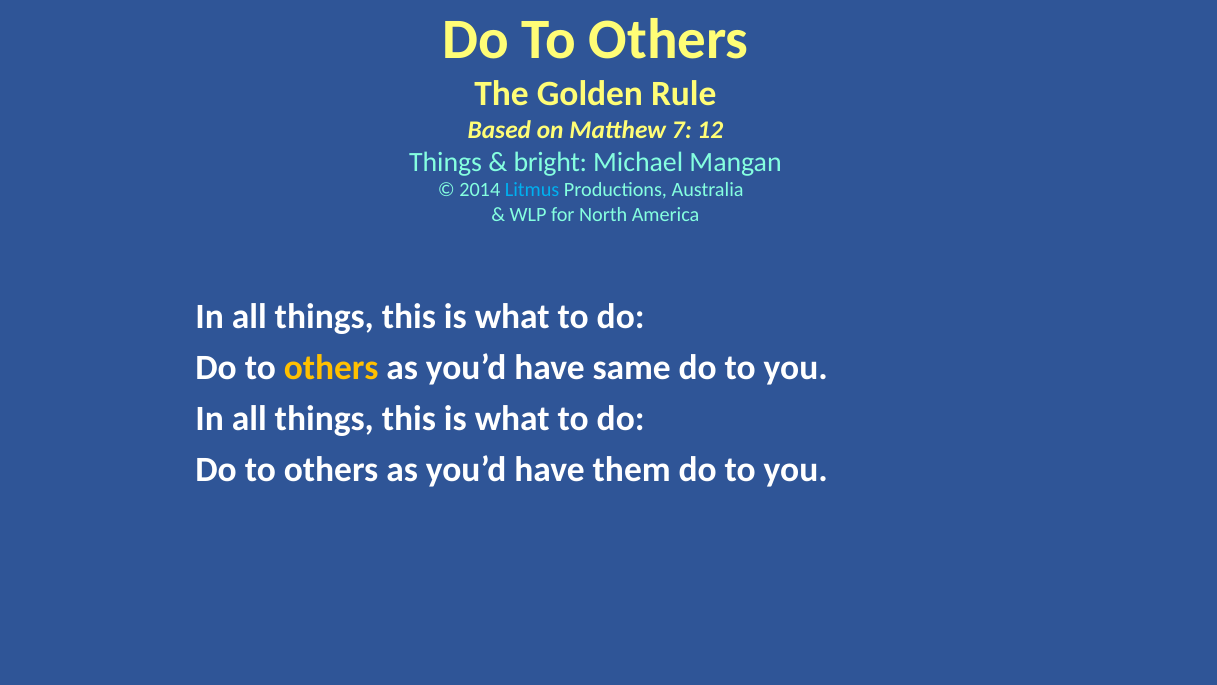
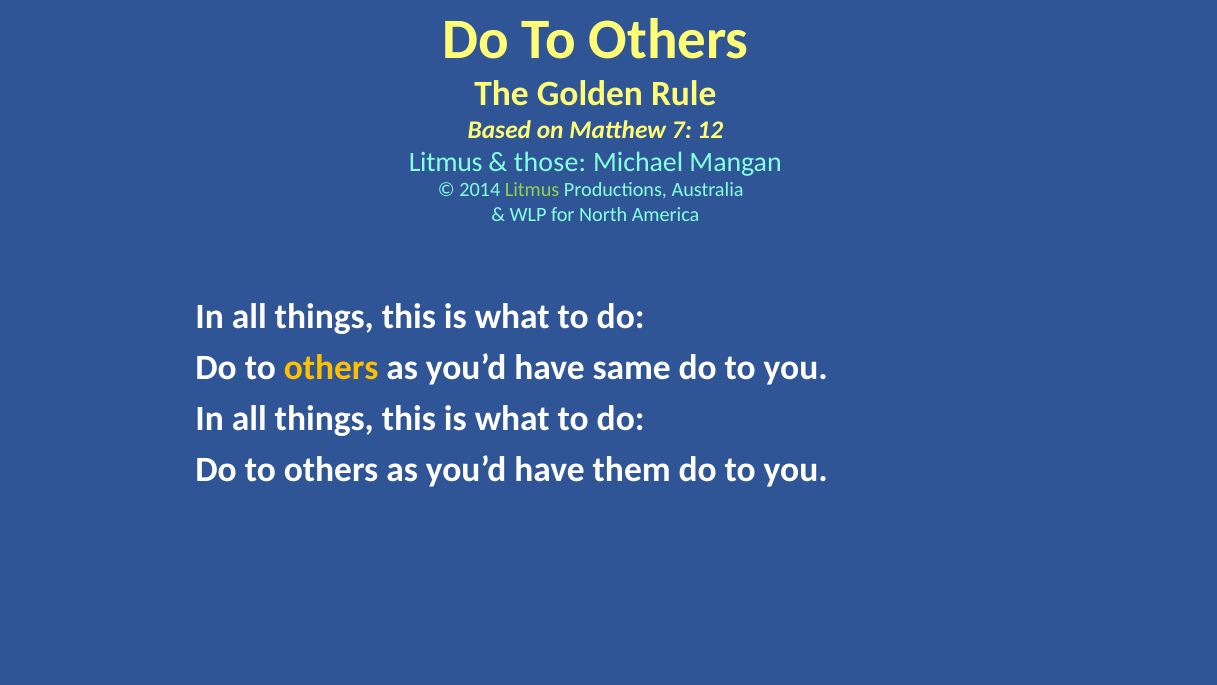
Things: Things -> Litmus (446, 162)
bright: bright -> those (550, 162)
Litmus colour: light blue -> light green (532, 190)
